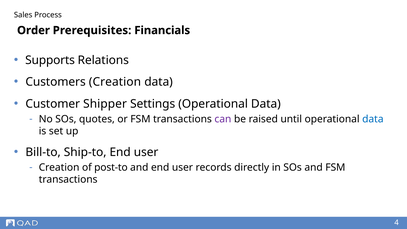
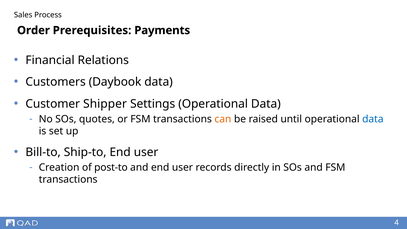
Financials: Financials -> Payments (162, 30)
Supports: Supports -> Financial (50, 60)
Customers Creation: Creation -> Daybook (115, 82)
can colour: purple -> orange (223, 119)
